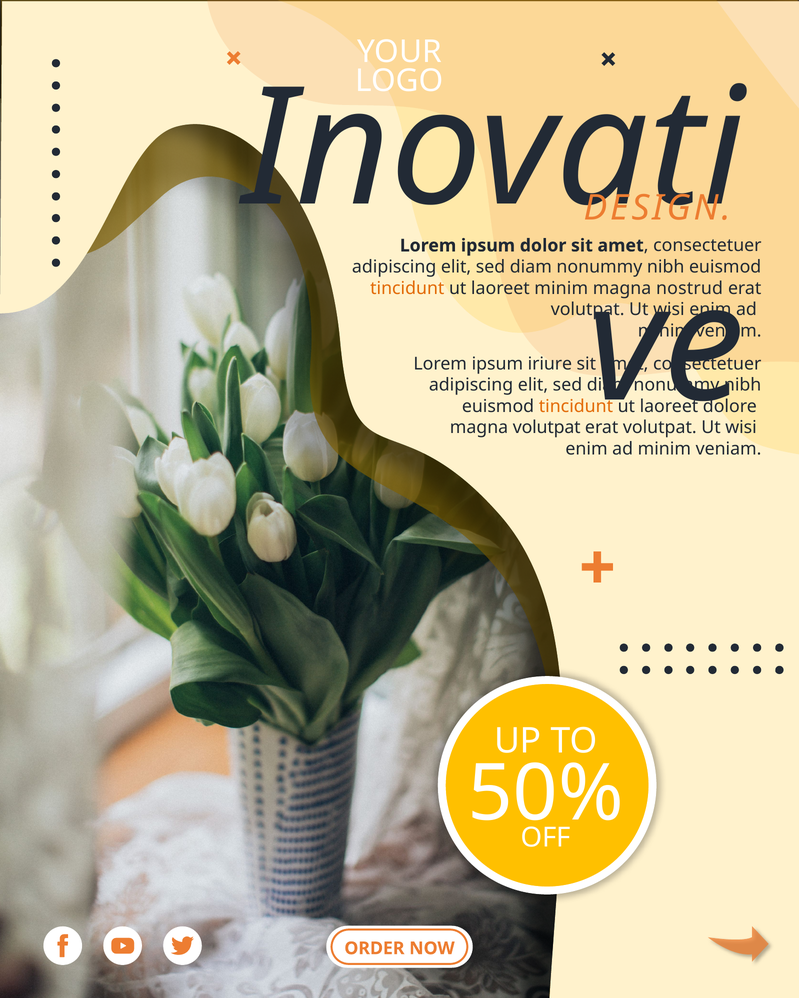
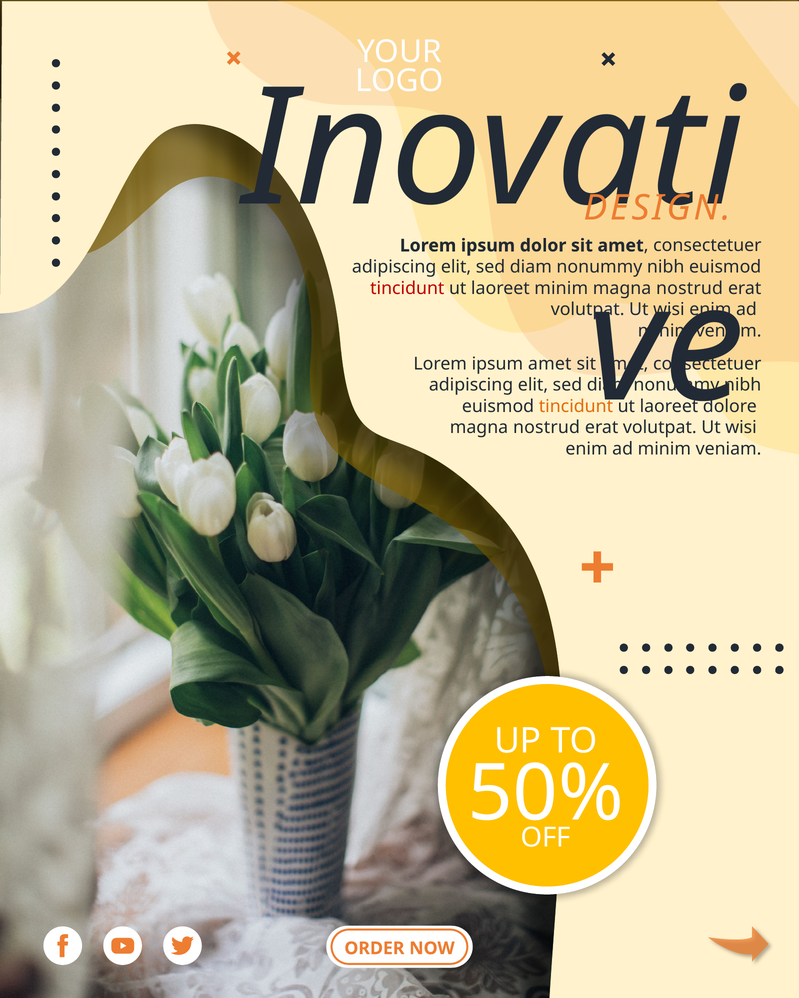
tincidunt colour: orange -> red (407, 288)
ipsum iriure: iriure -> amet (550, 364)
volutpat: volutpat -> nostrud (547, 428)
